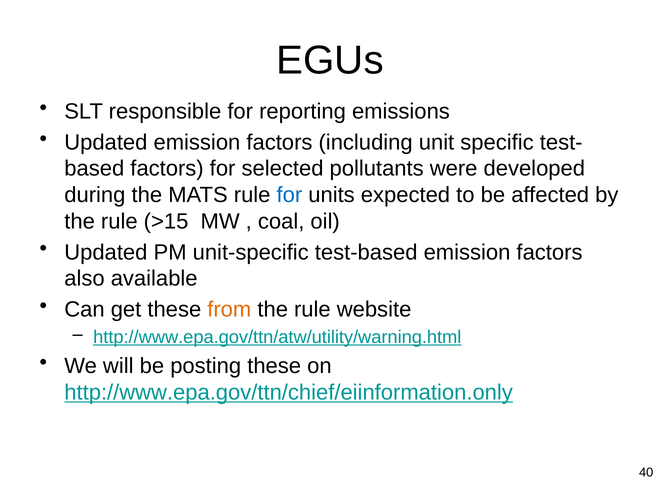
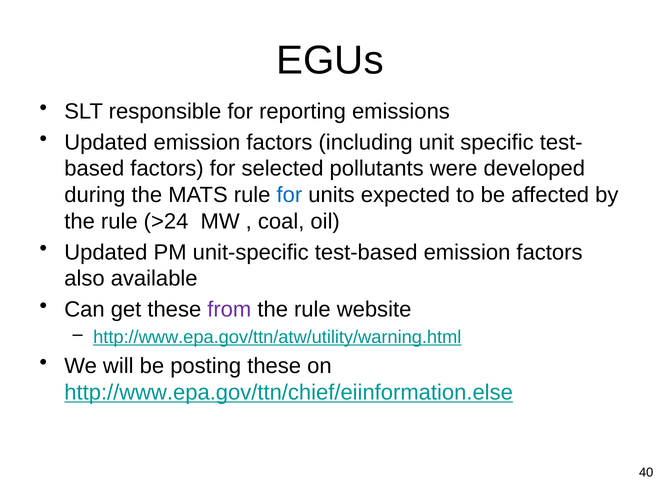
>15: >15 -> >24 (166, 222)
from colour: orange -> purple (229, 310)
http://www.epa.gov/ttn/chief/eiinformation.only: http://www.epa.gov/ttn/chief/eiinformation.only -> http://www.epa.gov/ttn/chief/eiinformation.else (289, 392)
